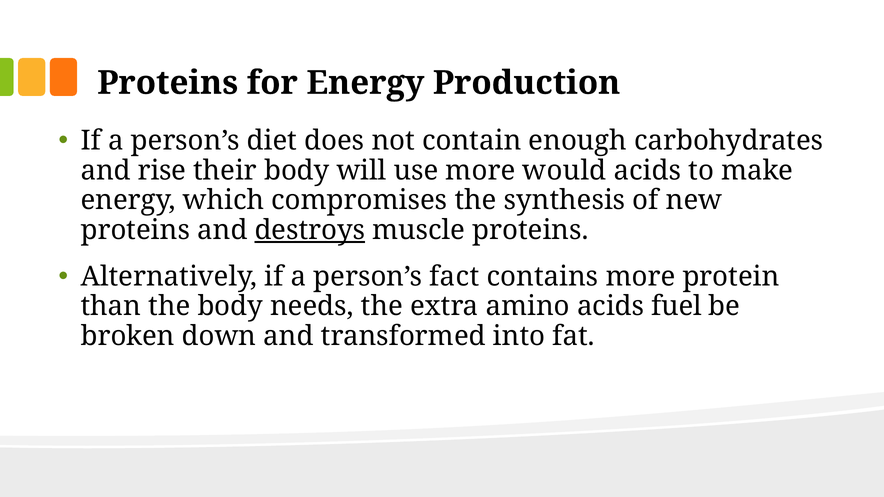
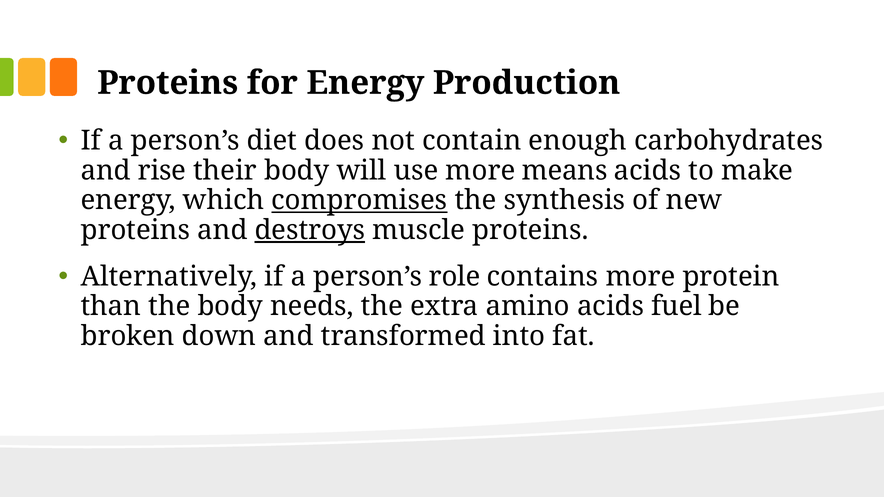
would: would -> means (565, 171)
compromises underline: none -> present (359, 200)
fact: fact -> role (455, 277)
